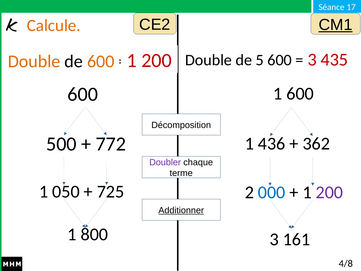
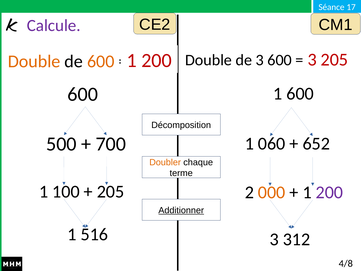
CM1 underline: present -> none (336, 25)
Calcule colour: orange -> purple (54, 25)
3 435: 435 -> 205 (334, 60)
de 5: 5 -> 3 (260, 60)
772: 772 -> 700 (111, 144)
436: 436 -> 060 (272, 143)
362: 362 -> 652 (316, 143)
Doubler colour: purple -> orange (165, 162)
050: 050 -> 100 (66, 192)
725: 725 -> 205 (111, 192)
000 colour: blue -> orange (272, 192)
800: 800 -> 516 (94, 234)
161: 161 -> 312 (297, 239)
